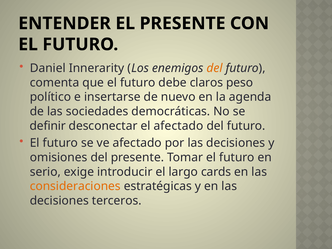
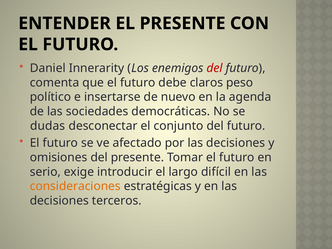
del colour: orange -> red (214, 68)
definir: definir -> dudas (48, 126)
el afectado: afectado -> conjunto (179, 126)
cards: cards -> difícil (216, 172)
